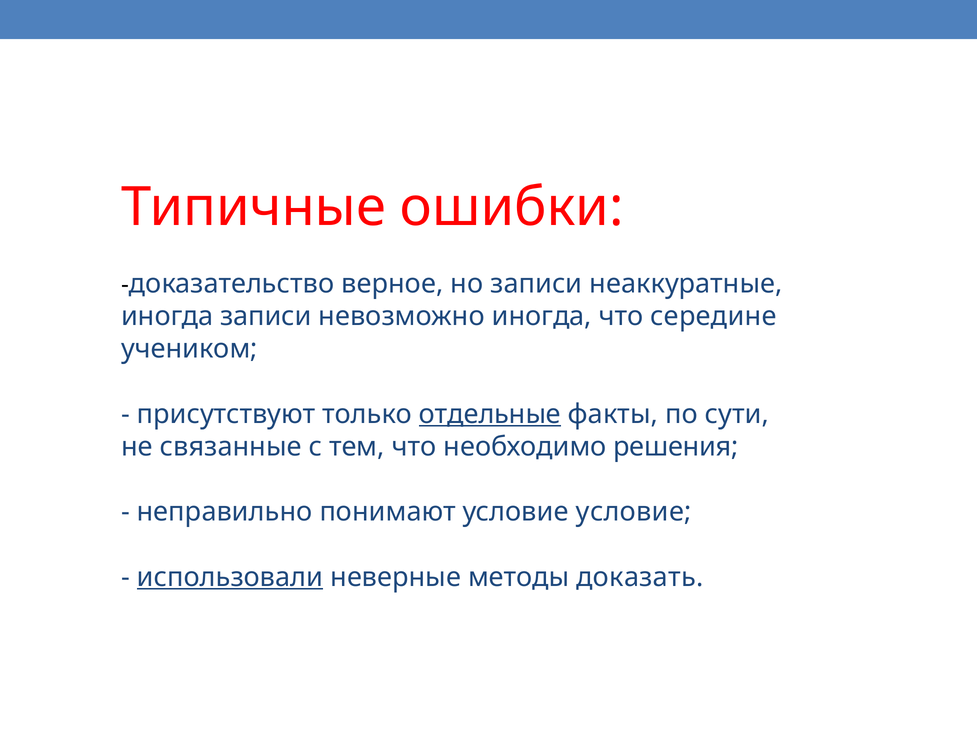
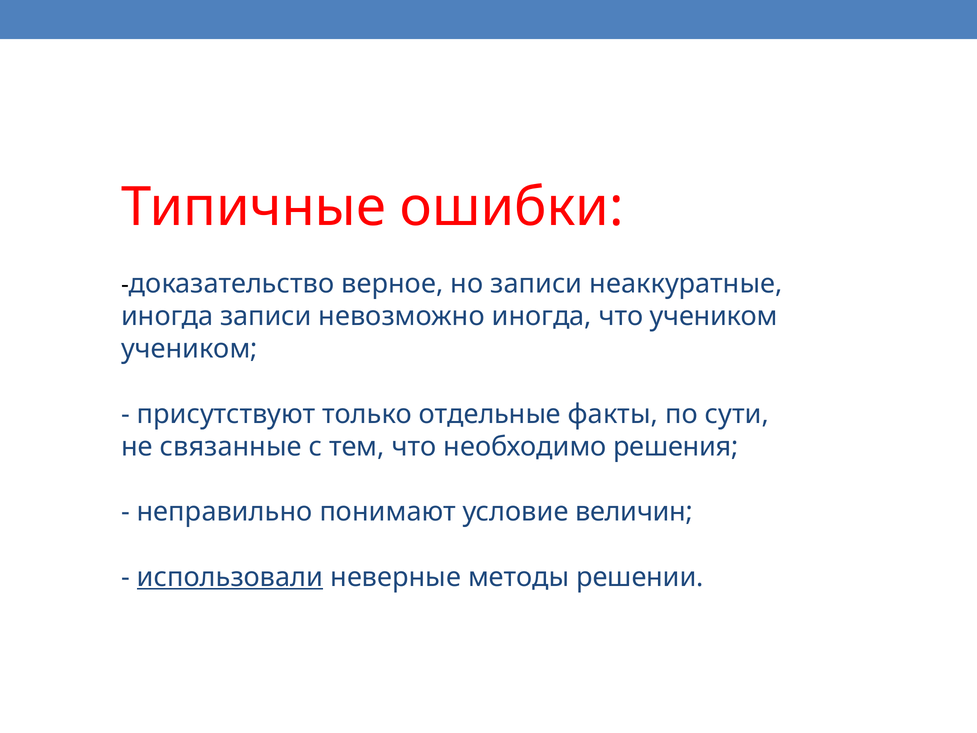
что середине: середине -> учеником (714, 316)
отдельные underline: present -> none (490, 414)
условие условие: условие -> величин (634, 512)
доказать: доказать -> решении (640, 577)
